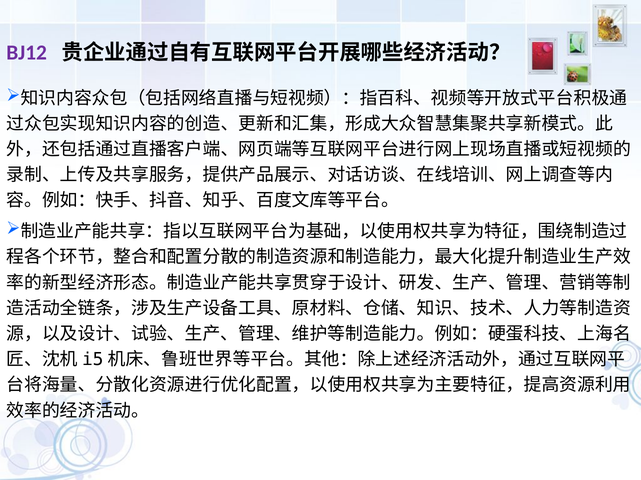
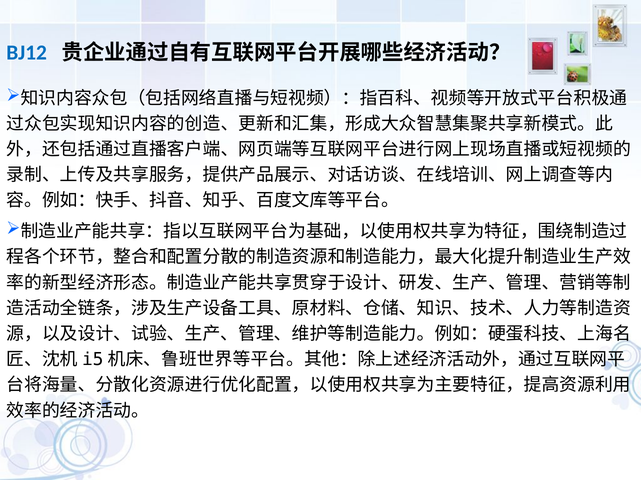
BJ12 colour: purple -> blue (27, 53)
